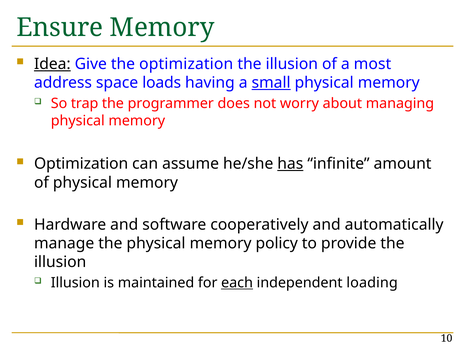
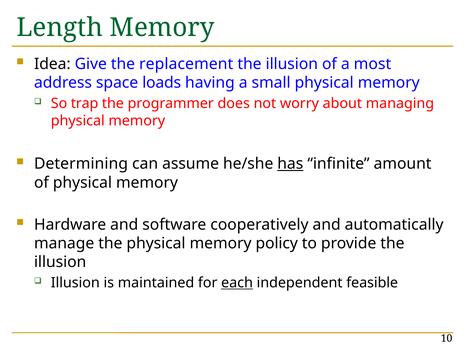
Ensure: Ensure -> Length (60, 28)
Idea underline: present -> none (52, 64)
the optimization: optimization -> replacement (186, 64)
small underline: present -> none (271, 83)
Optimization: Optimization -> Determining (81, 164)
loading: loading -> feasible (372, 283)
